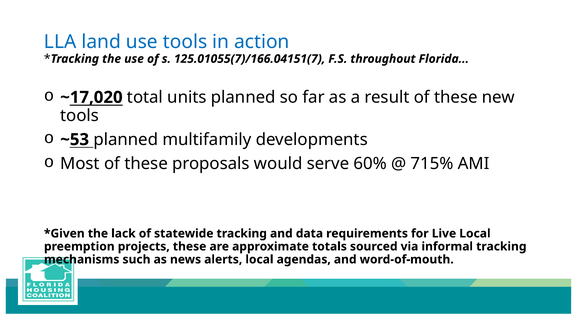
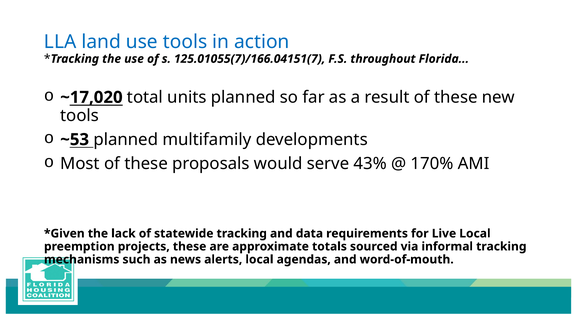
60%: 60% -> 43% (370, 164)
715%: 715% -> 170% (432, 164)
